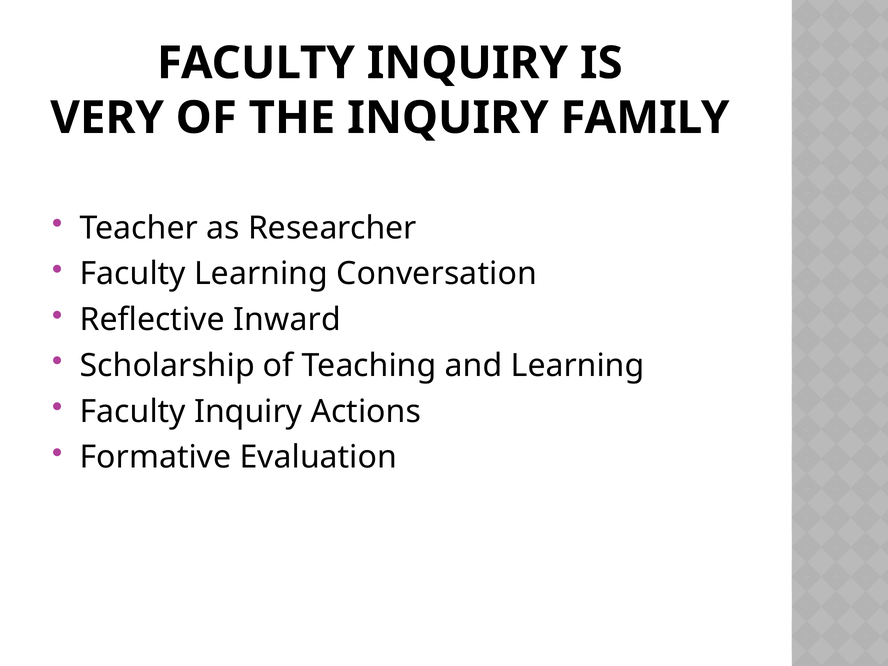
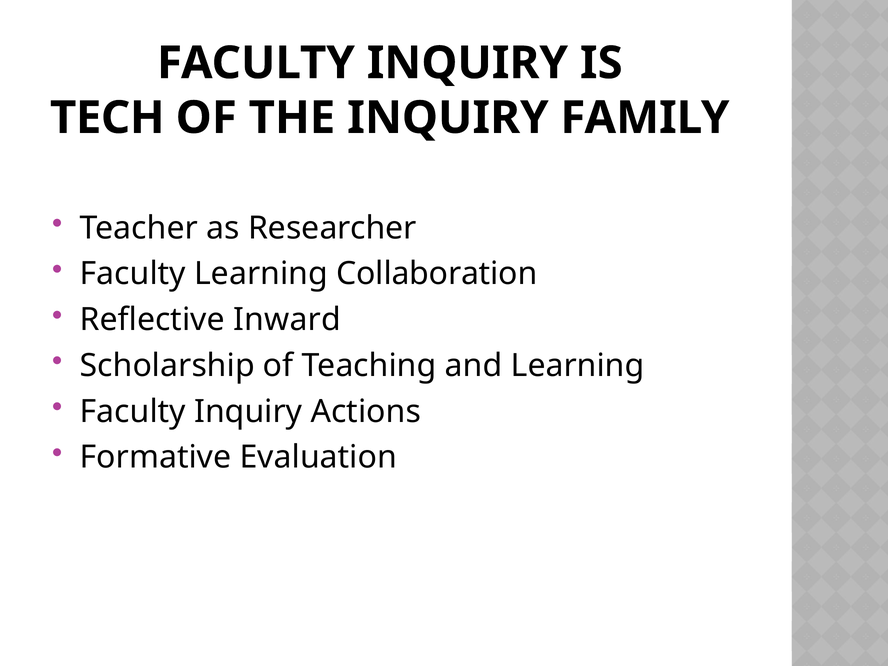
VERY: VERY -> TECH (107, 118)
Conversation: Conversation -> Collaboration (437, 274)
